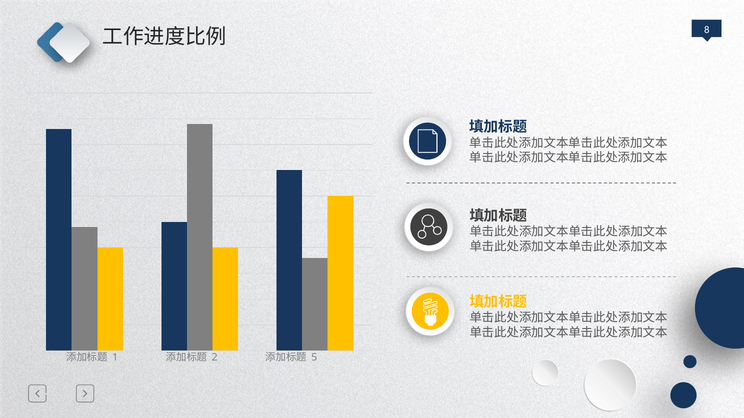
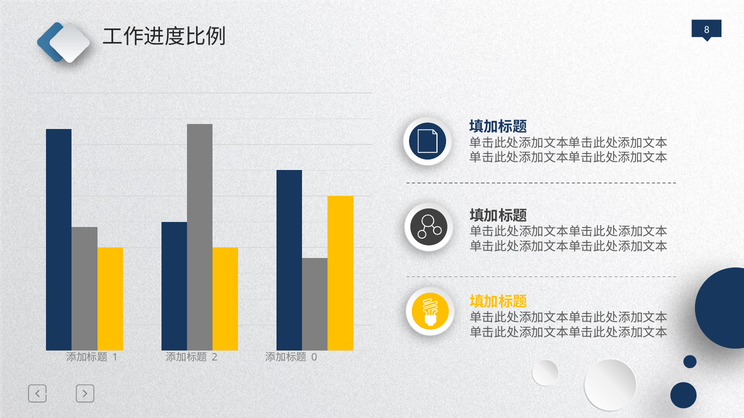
5: 5 -> 0 (314, 358)
